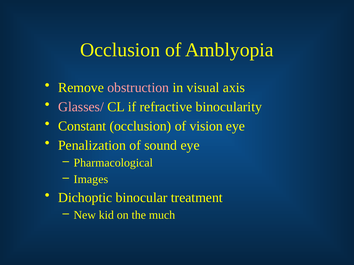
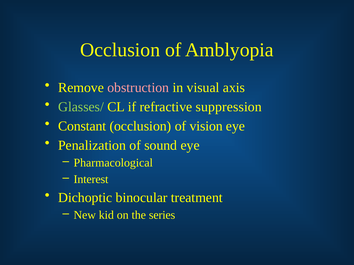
Glasses/ colour: pink -> light green (81, 107)
binocularity: binocularity -> suppression (229, 107)
Images: Images -> Interest (91, 180)
much: much -> series (162, 215)
